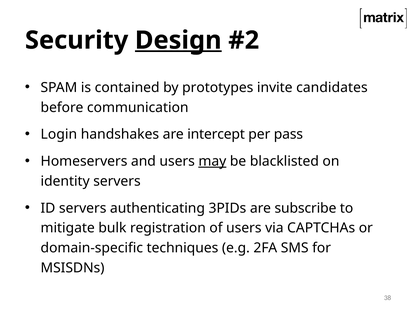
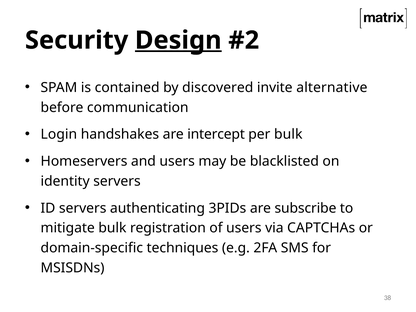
prototypes: prototypes -> discovered (218, 87)
candidates: candidates -> alternative (332, 87)
per pass: pass -> bulk (288, 134)
may underline: present -> none (212, 161)
